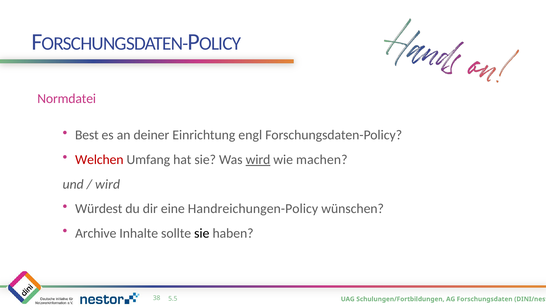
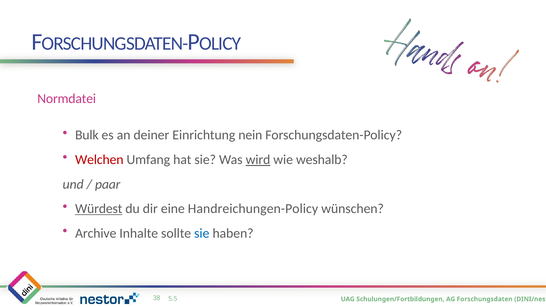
Best: Best -> Bulk (87, 135)
engl: engl -> nein (250, 135)
machen: machen -> weshalb (322, 160)
wird: wird -> paar (108, 184)
Würdest underline: none -> present (99, 209)
sie colour: black -> blue (202, 233)
